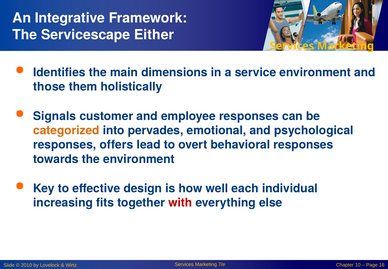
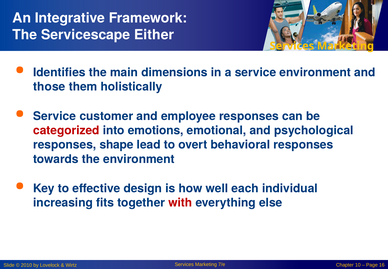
Signals: Signals -> Service (55, 116)
categorized colour: orange -> red (66, 130)
pervades: pervades -> emotions (156, 130)
offers: offers -> shape (117, 145)
